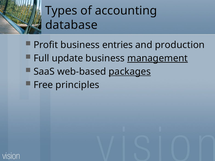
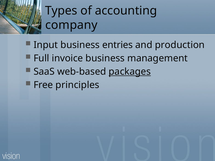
database: database -> company (71, 25)
Profit: Profit -> Input (46, 45)
update: update -> invoice (67, 58)
management underline: present -> none (158, 58)
